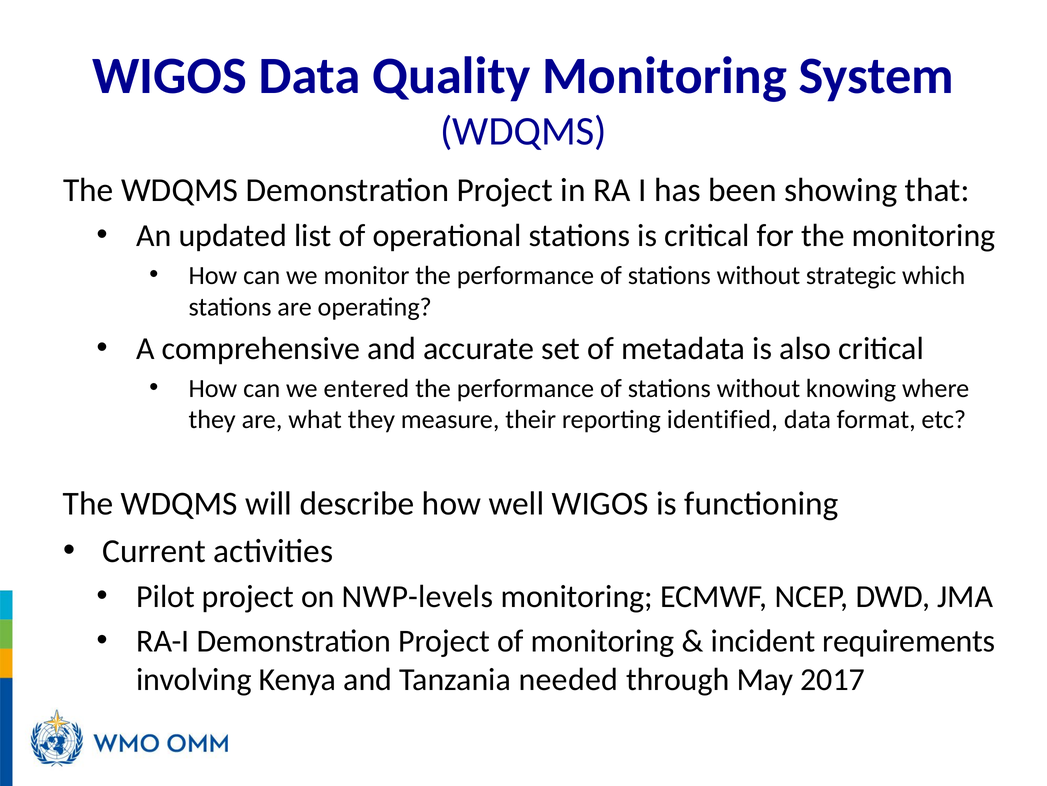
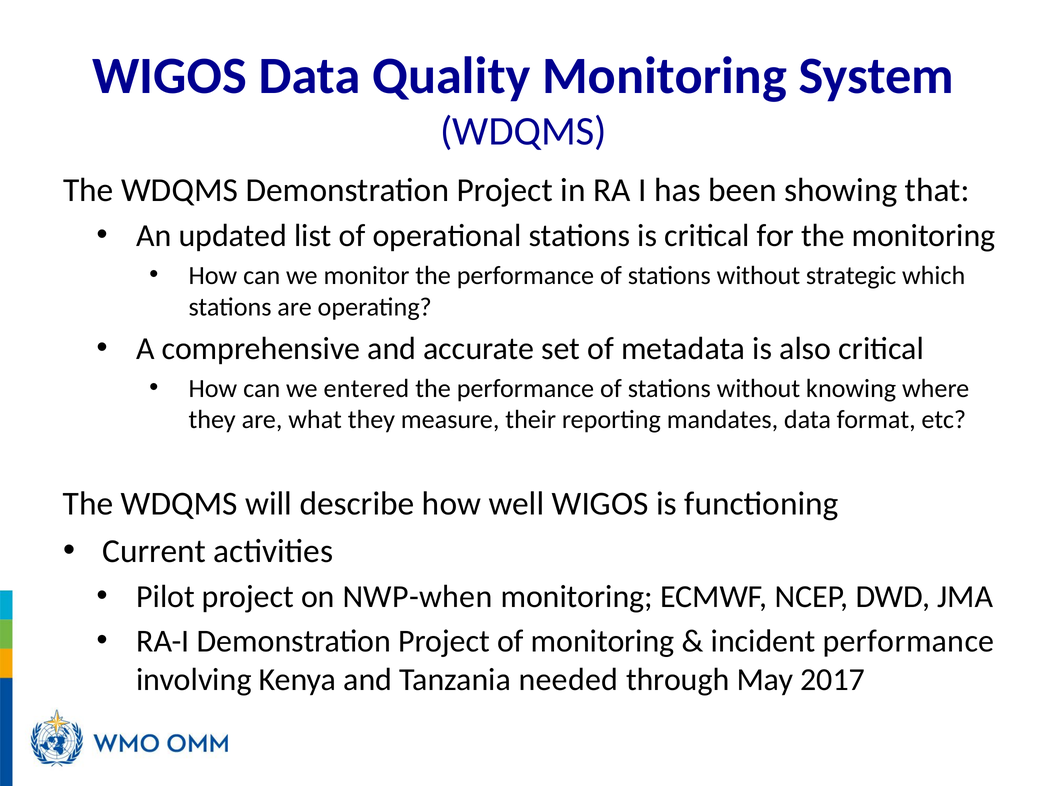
identified: identified -> mandates (722, 419)
NWP-levels: NWP-levels -> NWP-when (417, 596)
incident requirements: requirements -> performance (908, 641)
